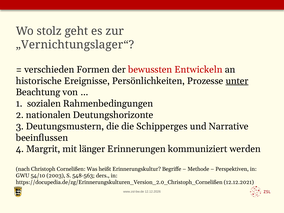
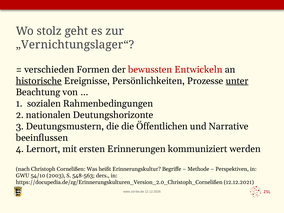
historische underline: none -> present (39, 81)
Schipperges: Schipperges -> Öffentlichen (162, 126)
Margrit: Margrit -> Lernort (43, 149)
länger: länger -> ersten (92, 149)
